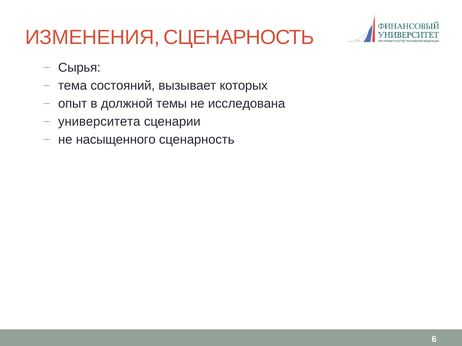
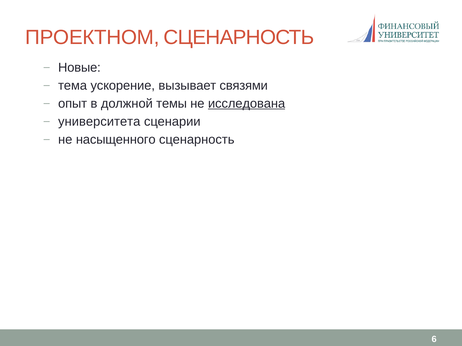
ИЗМЕНЕНИЯ: ИЗМЕНЕНИЯ -> ПРОЕКТНОМ (92, 37)
Сырья: Сырья -> Новые (79, 68)
состояний: состояний -> ускорение (123, 86)
которых: которых -> связями (244, 86)
исследована underline: none -> present (247, 104)
